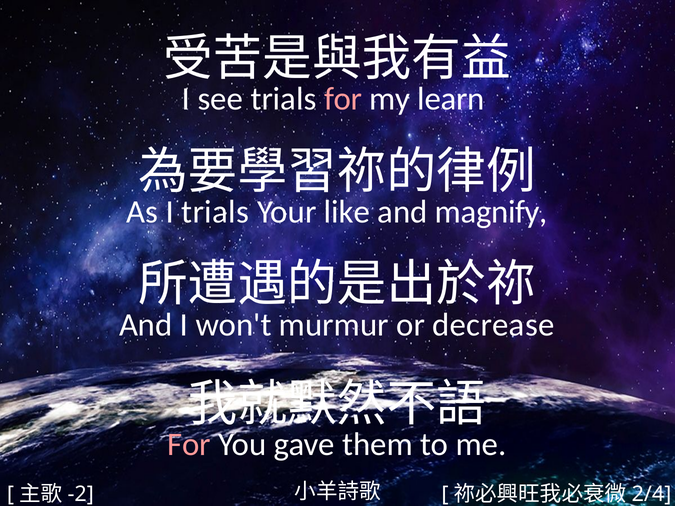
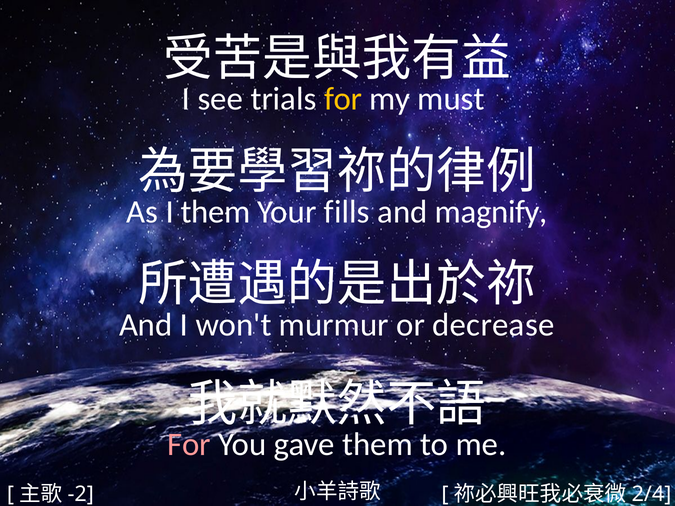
for colour: pink -> yellow (343, 99)
learn: learn -> must (451, 99)
I trials: trials -> them (216, 212)
like: like -> fills (347, 212)
